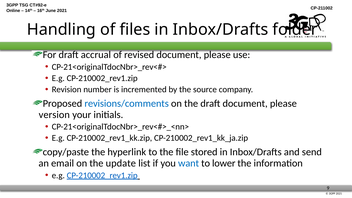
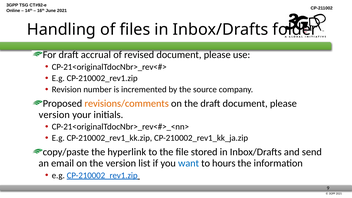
revisions/comments colour: blue -> orange (127, 104)
the update: update -> version (121, 163)
lower: lower -> hours (224, 163)
